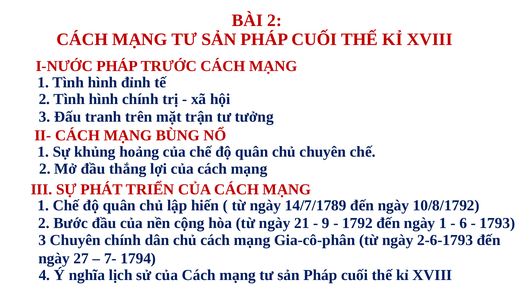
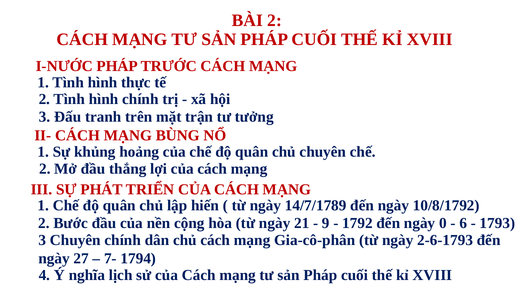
đỉnh: đỉnh -> thực (136, 82)
ngày 1: 1 -> 0 (443, 223)
